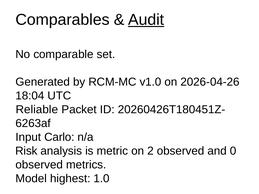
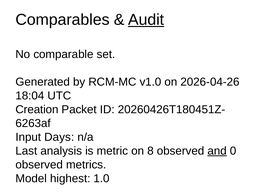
Reliable: Reliable -> Creation (37, 110)
Carlo: Carlo -> Days (59, 137)
Risk: Risk -> Last (26, 151)
2: 2 -> 8 (151, 151)
and underline: none -> present (217, 151)
